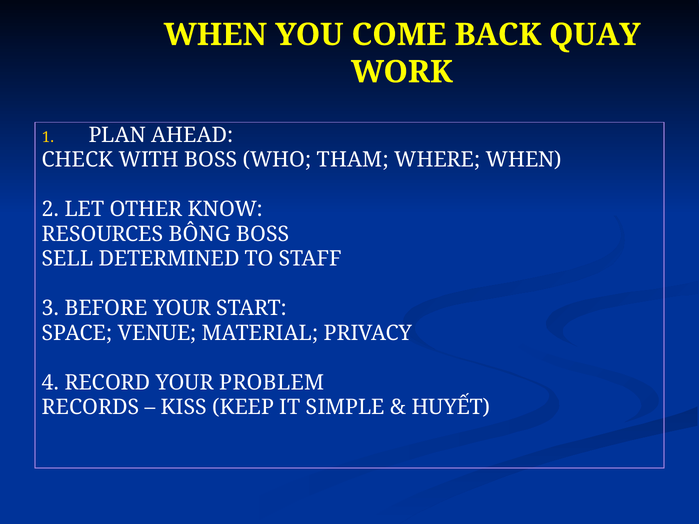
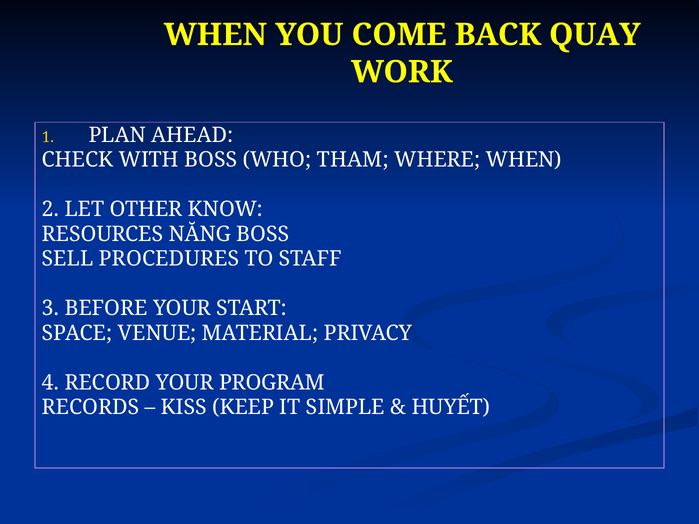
BÔNG: BÔNG -> NĂNG (200, 234)
DETERMINED: DETERMINED -> PROCEDURES (169, 259)
PROBLEM: PROBLEM -> PROGRAM (272, 383)
